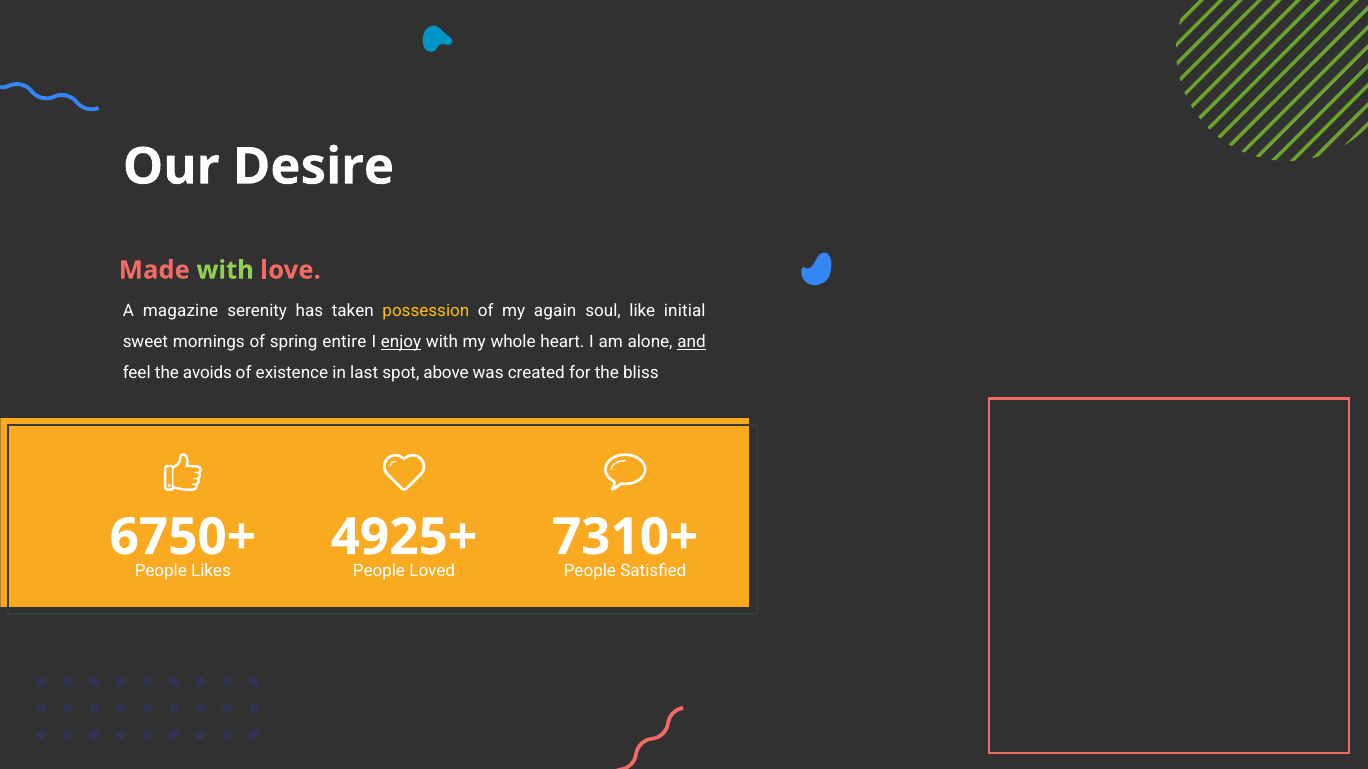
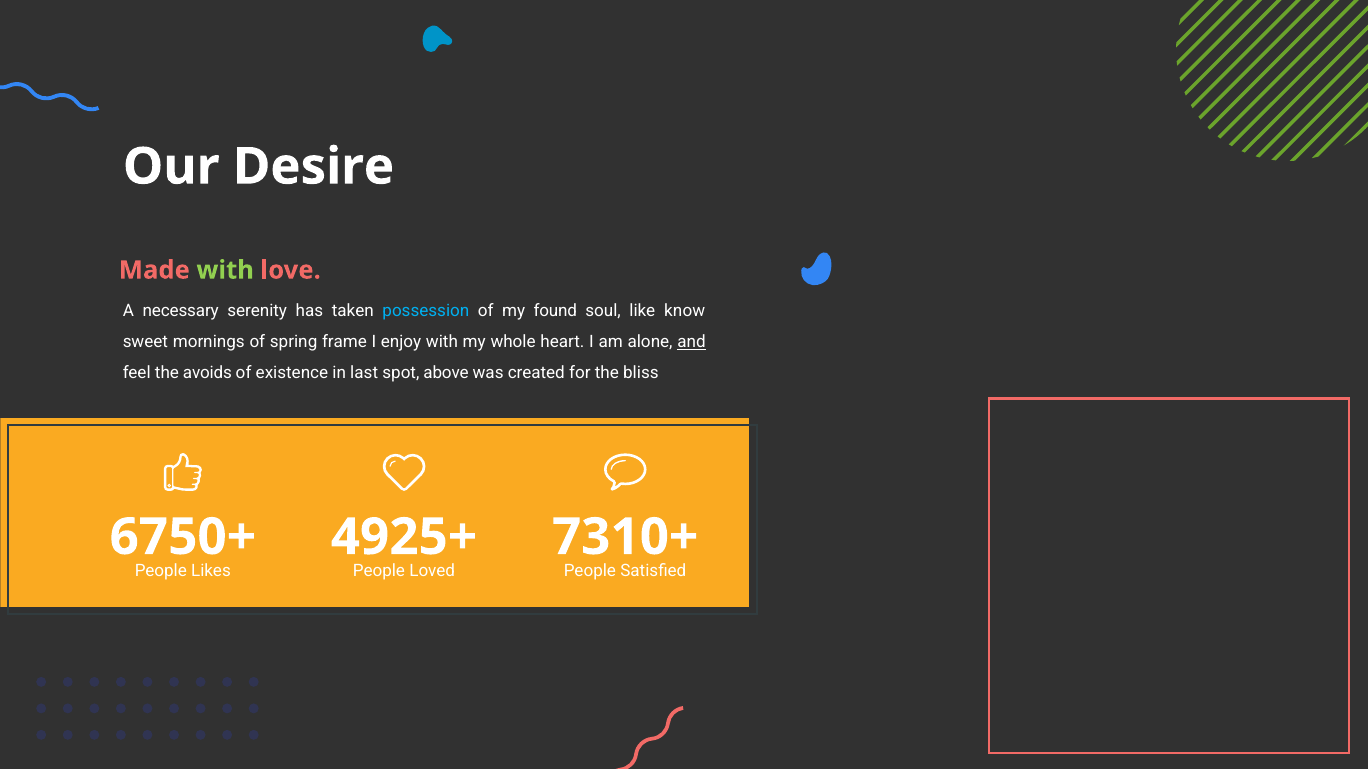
magazine: magazine -> necessary (181, 311)
possession colour: yellow -> light blue (426, 311)
again: again -> found (555, 311)
initial: initial -> know (685, 311)
entire: entire -> frame (344, 342)
enjoy underline: present -> none (401, 342)
